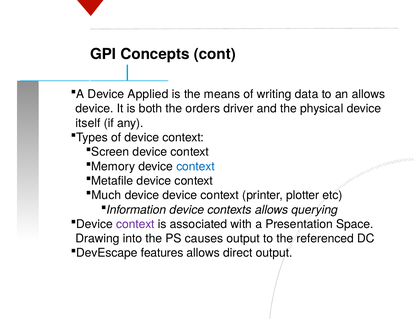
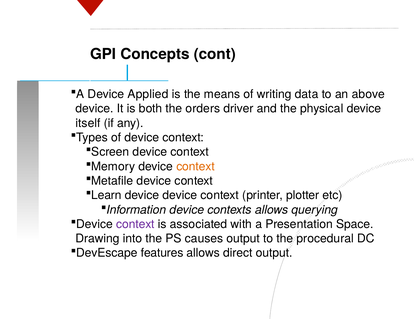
an allows: allows -> above (368, 94)
context colour: blue -> orange (196, 166)
Much: Much -> Learn (106, 195)
referenced: referenced -> procedural (325, 239)
